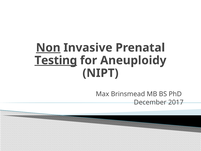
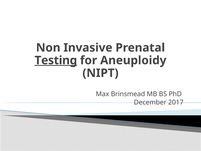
Non underline: present -> none (48, 48)
